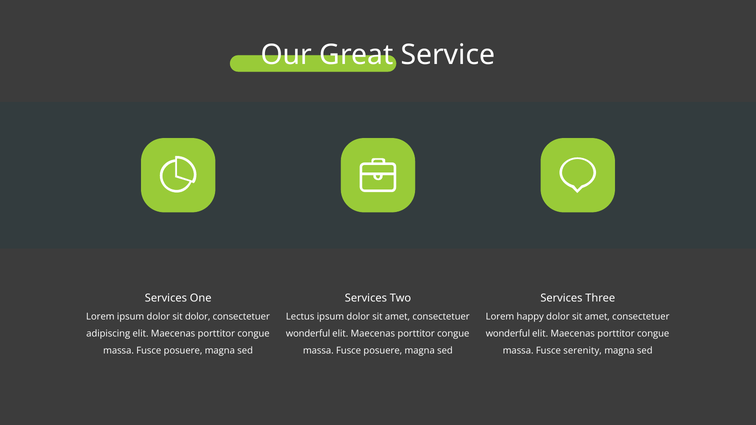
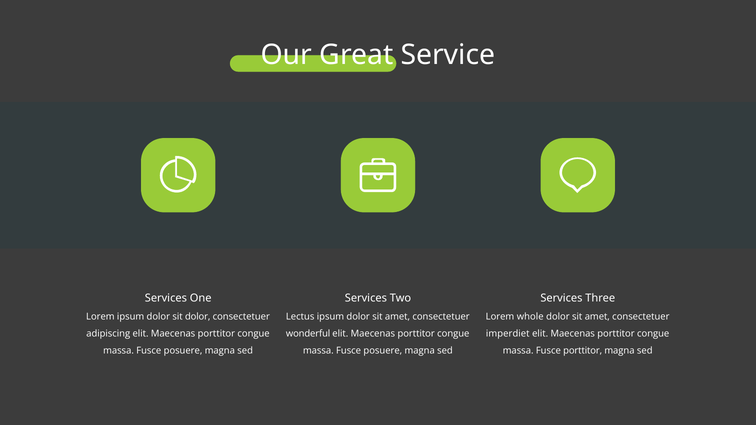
happy: happy -> whole (530, 317)
wonderful: wonderful -> imperdiet (508, 334)
Fusce serenity: serenity -> porttitor (583, 351)
